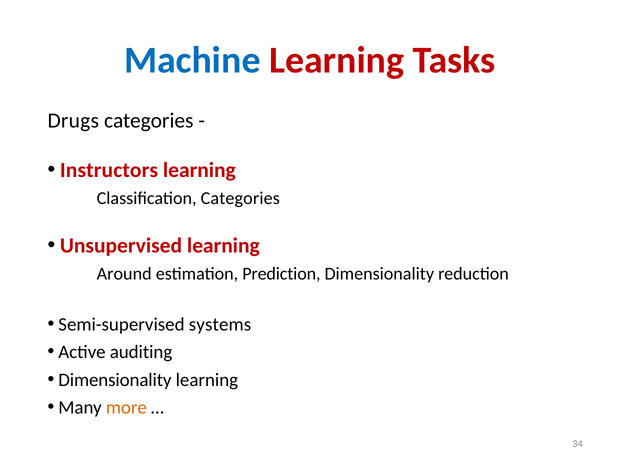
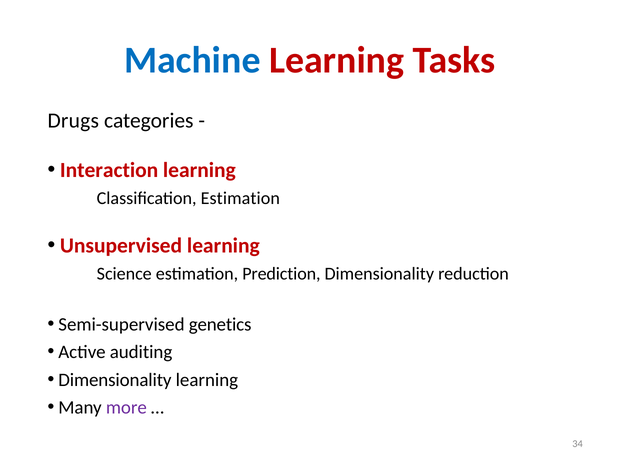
Instructors: Instructors -> Interaction (109, 170)
Classification Categories: Categories -> Estimation (240, 198)
Around: Around -> Science (124, 274)
systems: systems -> genetics (220, 325)
more colour: orange -> purple (126, 407)
